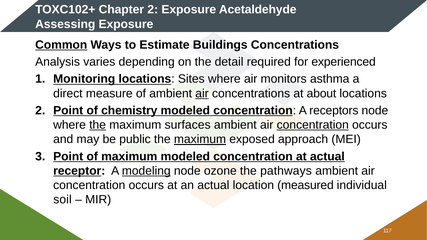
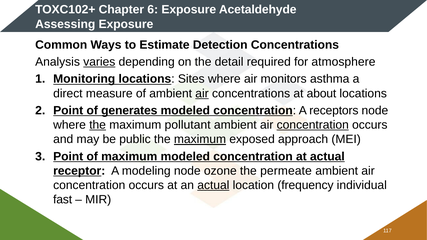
Chapter 2: 2 -> 6 (153, 10)
Common underline: present -> none (61, 45)
Buildings: Buildings -> Detection (220, 45)
varies underline: none -> present (99, 62)
experienced: experienced -> atmosphere (343, 62)
chemistry: chemistry -> generates (129, 111)
surfaces: surfaces -> pollutant (188, 125)
modeling underline: present -> none (146, 171)
pathways: pathways -> permeate (286, 171)
actual underline: none -> present (213, 185)
measured: measured -> frequency (305, 185)
soil: soil -> fast (63, 200)
